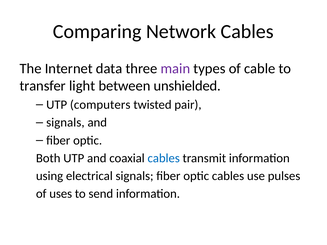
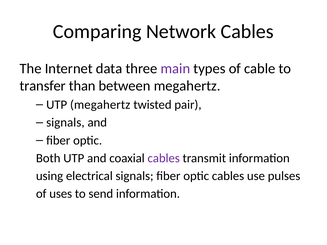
light: light -> than (82, 86)
between unshielded: unshielded -> megahertz (187, 86)
UTP computers: computers -> megahertz (100, 105)
cables colour: blue -> purple (164, 158)
